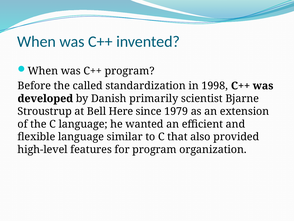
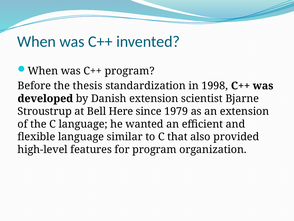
called: called -> thesis (88, 86)
Danish primarily: primarily -> extension (154, 98)
